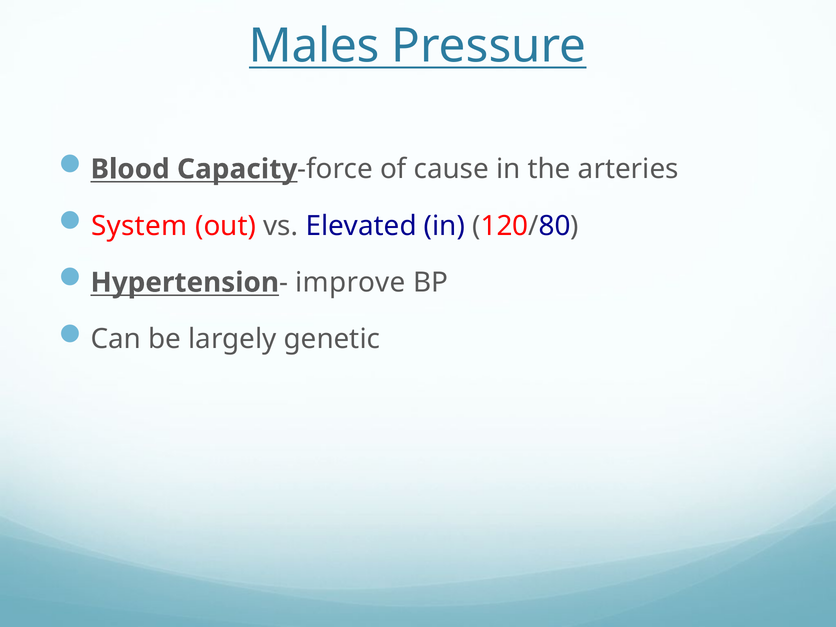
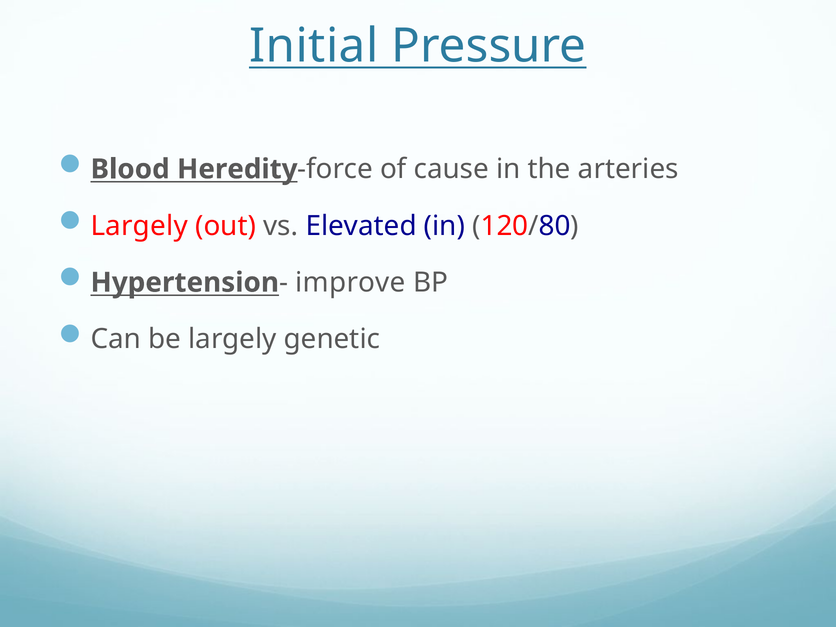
Males: Males -> Initial (314, 46)
Capacity: Capacity -> Heredity (237, 169)
System: System -> Largely (139, 226)
